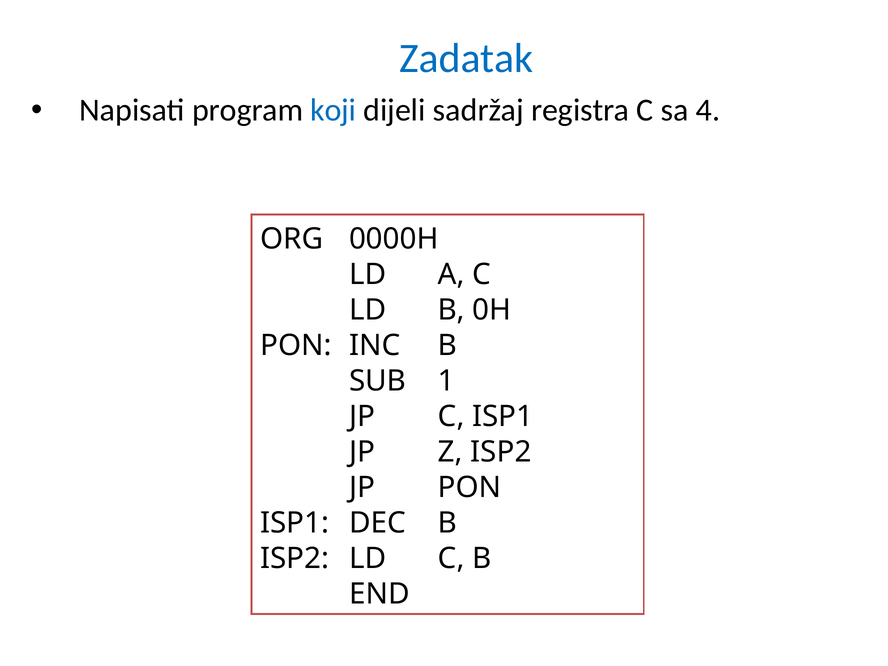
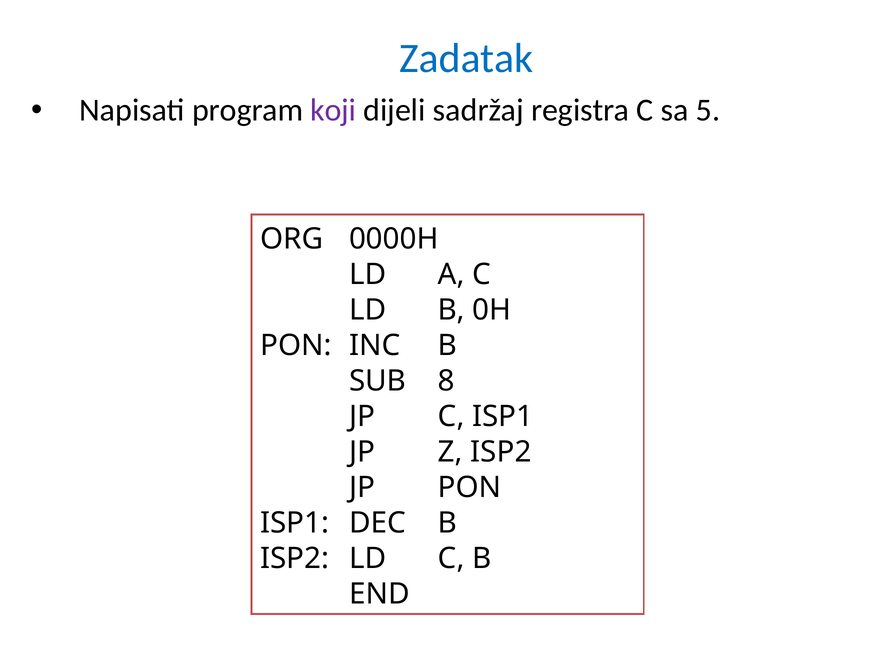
koji colour: blue -> purple (333, 110)
4: 4 -> 5 (708, 110)
1: 1 -> 8 (446, 381)
